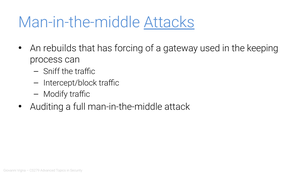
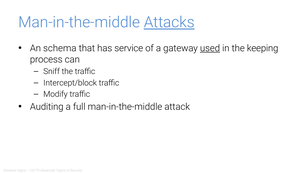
rebuilds: rebuilds -> schema (60, 48)
forcing: forcing -> service (129, 48)
used underline: none -> present (210, 48)
